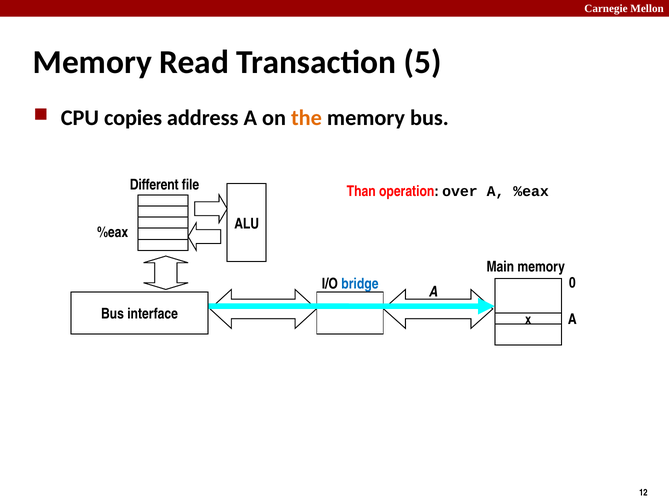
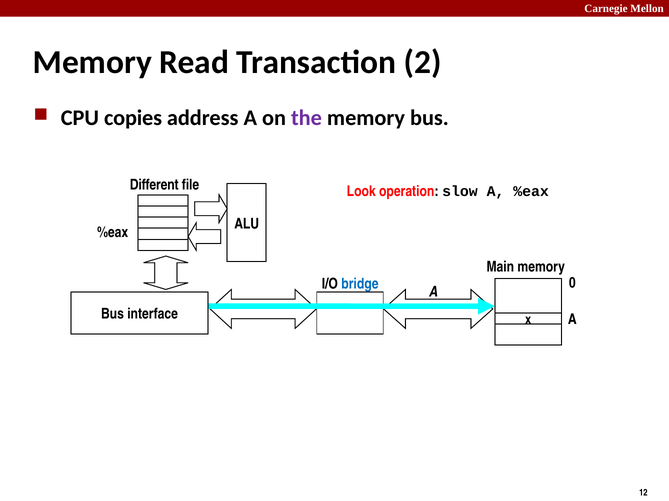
5: 5 -> 2 (423, 62)
the colour: orange -> purple (306, 118)
Than: Than -> Look (361, 192)
over: over -> slow (460, 192)
